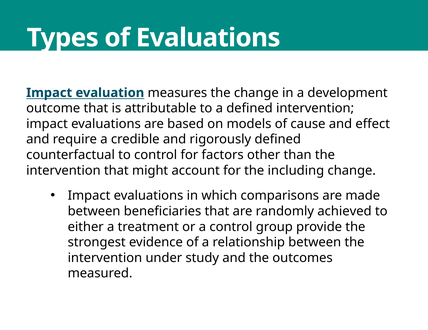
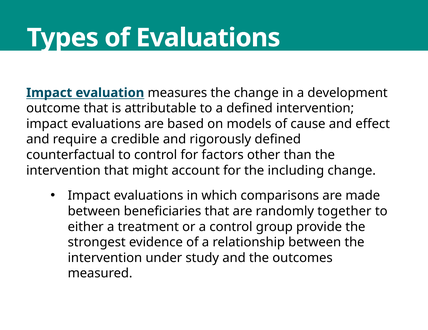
achieved: achieved -> together (344, 212)
